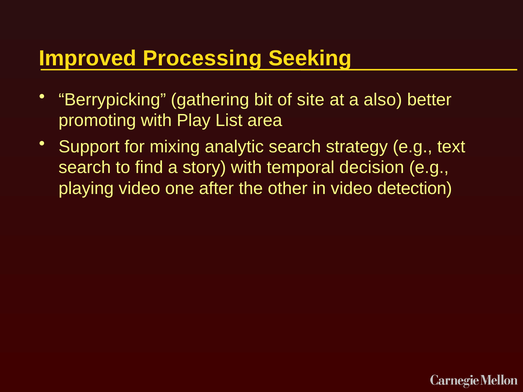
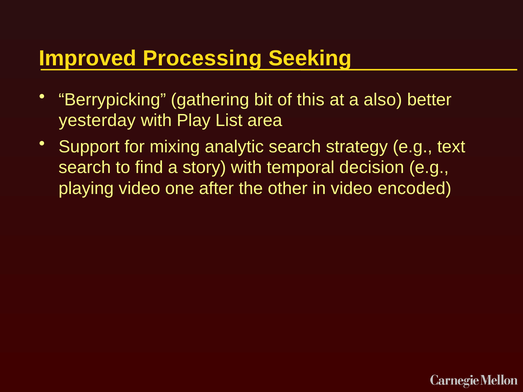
site: site -> this (311, 100)
promoting: promoting -> yesterday (97, 121)
detection: detection -> encoded (414, 189)
